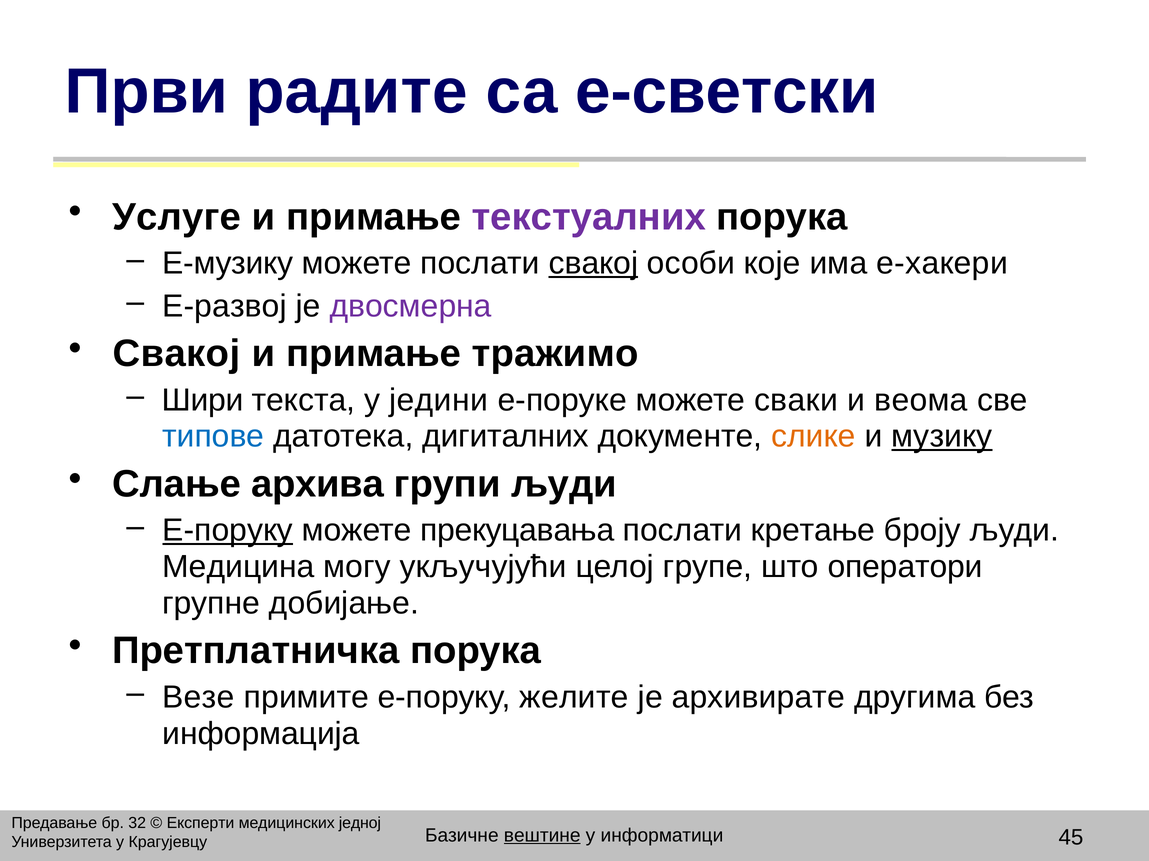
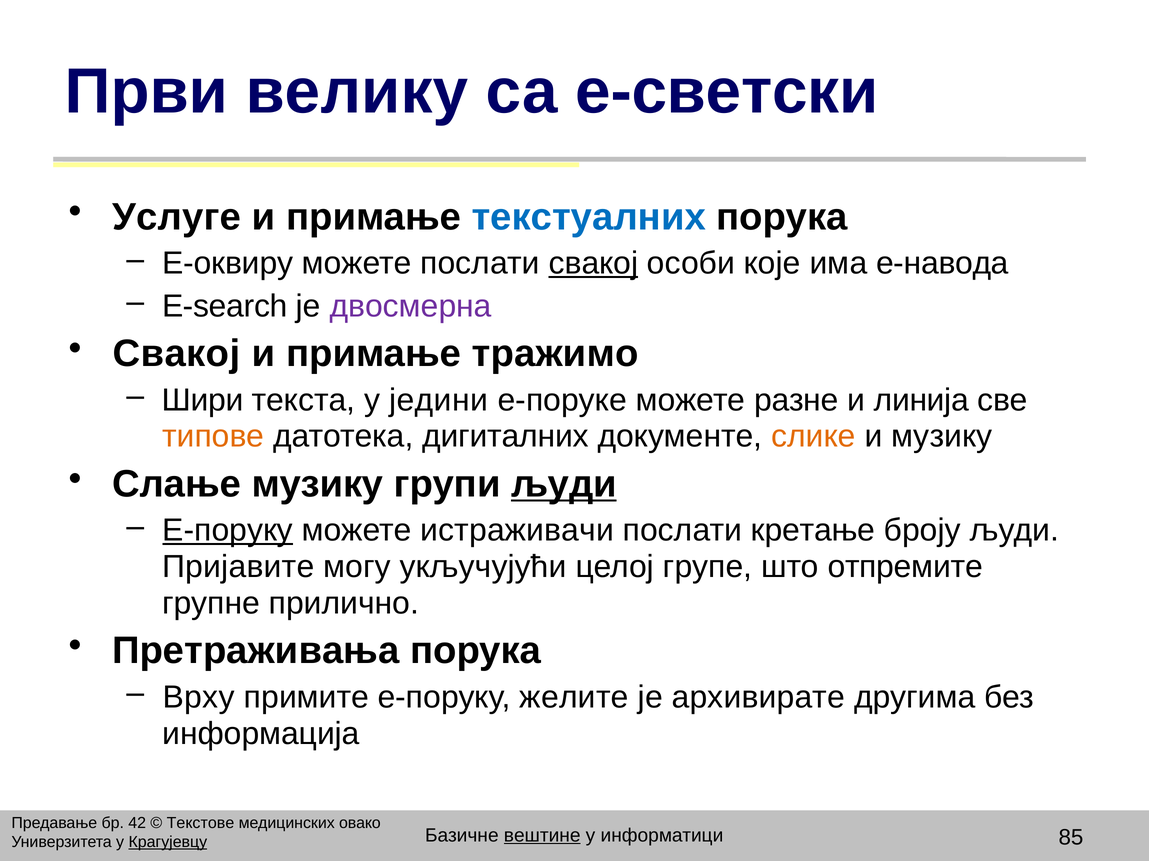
радите: радите -> велику (357, 92)
текстуалних colour: purple -> blue (589, 217)
Е-музику: Е-музику -> Е-оквиру (228, 263)
е-хакери: е-хакери -> е-навода (942, 263)
Е-развој: Е-развој -> Е-search (225, 306)
сваки: сваки -> разне (796, 400)
веома: веома -> линија (921, 400)
типове colour: blue -> orange (213, 437)
музику underline: present -> none (942, 437)
Слање архива: архива -> музику (318, 485)
људи underline: none -> present (564, 485)
прекуцавања: прекуцавања -> истраживачи (517, 531)
Медицина: Медицина -> Пријавите (238, 567)
оператори: оператори -> отпремите (905, 567)
добијање: добијање -> прилично (344, 604)
Претплатничка: Претплатничка -> Претраживања (256, 651)
Везе: Везе -> Врху (199, 698)
32: 32 -> 42 (137, 824)
Експерти: Експерти -> Текстове (200, 824)
једној: једној -> овако (360, 824)
45: 45 -> 85 (1071, 838)
Крагујевцу underline: none -> present (168, 843)
